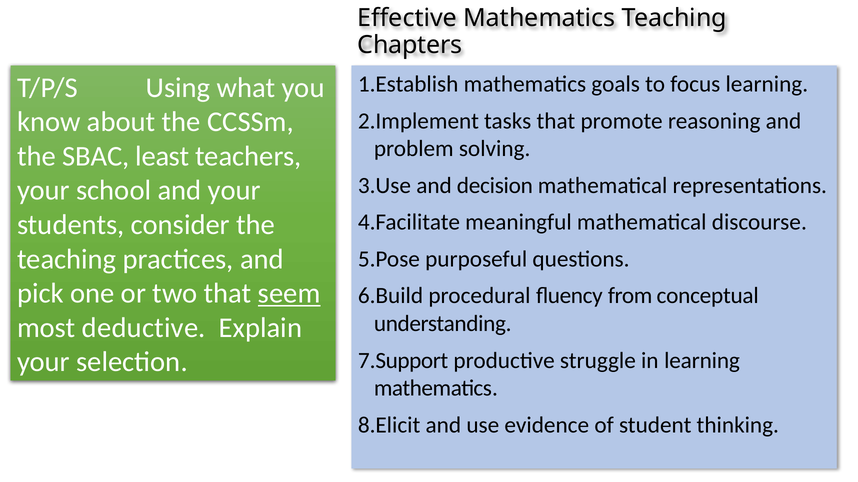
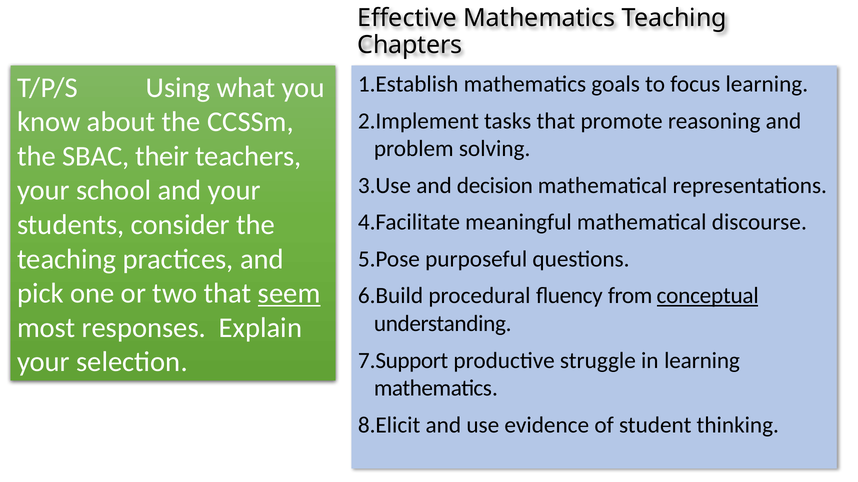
least: least -> their (162, 156)
conceptual underline: none -> present (708, 296)
deductive: deductive -> responses (144, 328)
